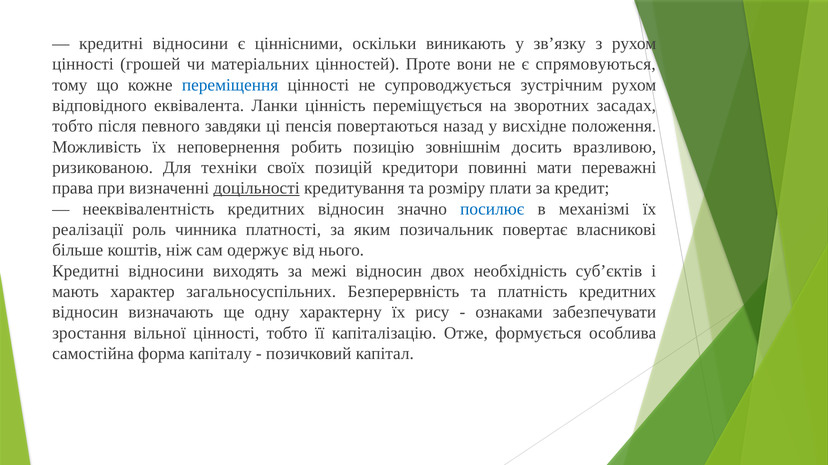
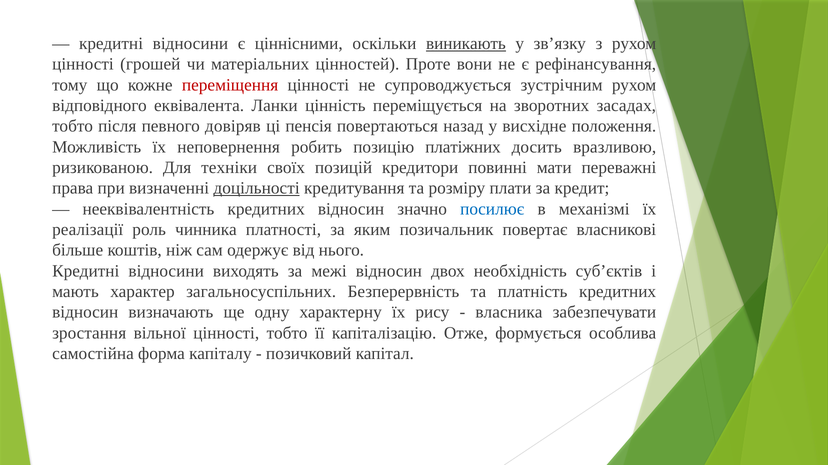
виникають underline: none -> present (466, 44)
спрямовуються: спрямовуються -> рефінансування (596, 64)
переміщення colour: blue -> red (230, 85)
завдяки: завдяки -> довіряв (233, 126)
зовнішнім: зовнішнім -> платіжних (463, 147)
ознаками: ознаками -> власника (509, 313)
